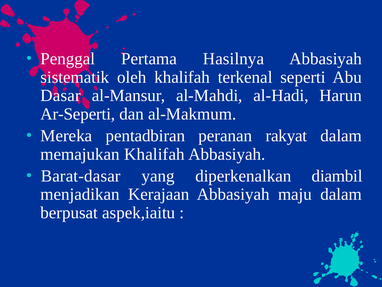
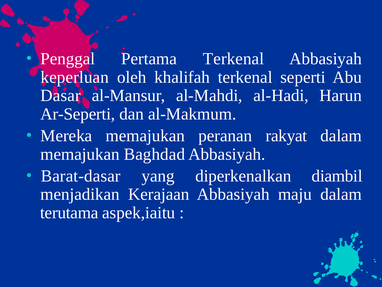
Pertama Hasilnya: Hasilnya -> Terkenal (234, 59)
sistematik: sistematik -> keperluan (75, 77)
Mereka pentadbiran: pentadbiran -> memajukan (145, 136)
memajukan Khalifah: Khalifah -> Baghdad (154, 154)
berpusat: berpusat -> terutama (69, 212)
